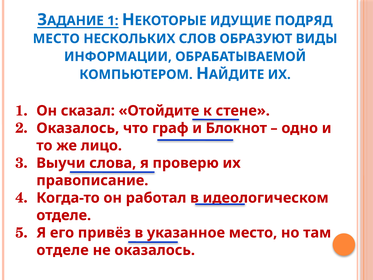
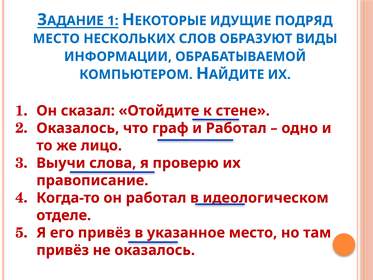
Блокнот: Блокнот -> Работал (236, 128)
отделе: отделе -> привёз (63, 250)
